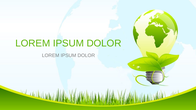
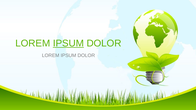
IPSUM underline: none -> present (68, 43)
